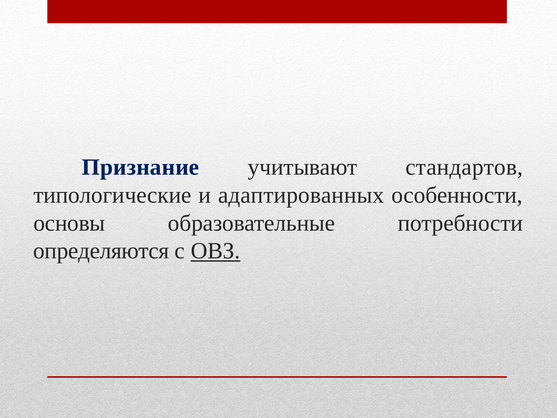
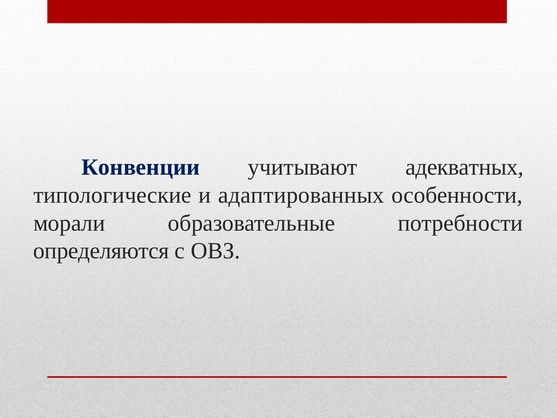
Признание: Признание -> Конвенции (141, 167)
стандартов: стандартов -> адекватных (464, 167)
основы: основы -> морали (69, 223)
ОВЗ underline: present -> none (215, 251)
